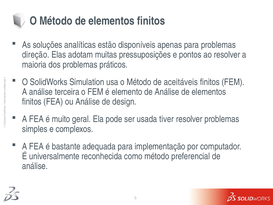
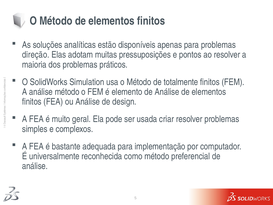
aceitáveis: aceitáveis -> totalmente (181, 82)
análise terceira: terceira -> método (67, 92)
tiver: tiver -> criar (167, 119)
